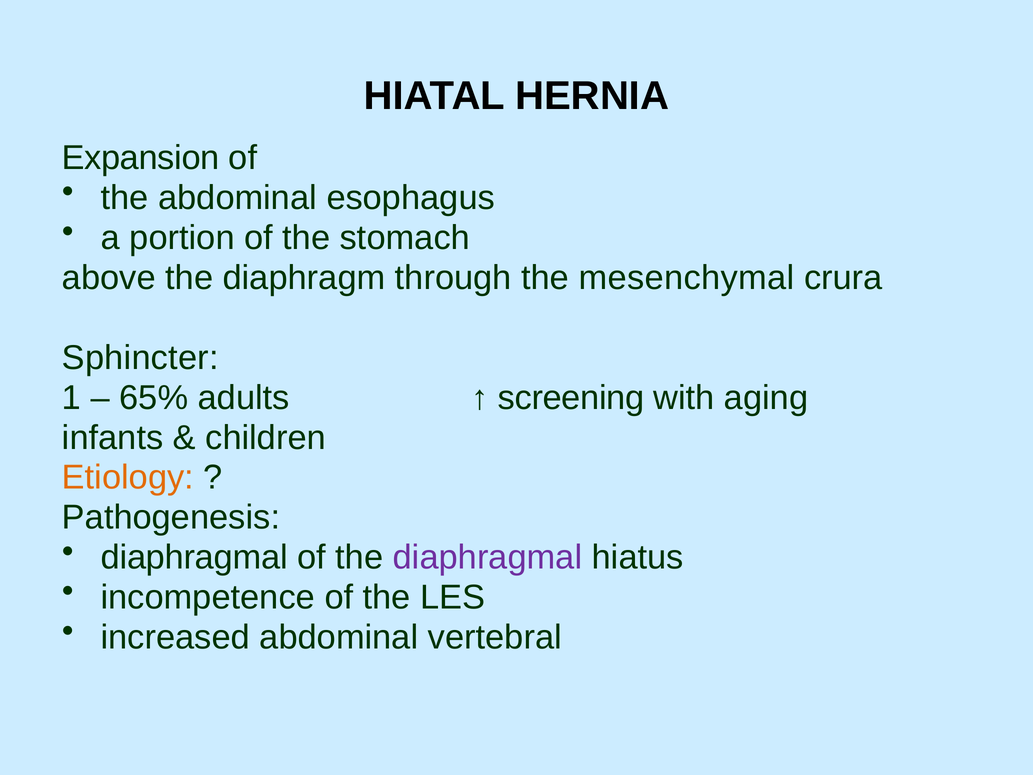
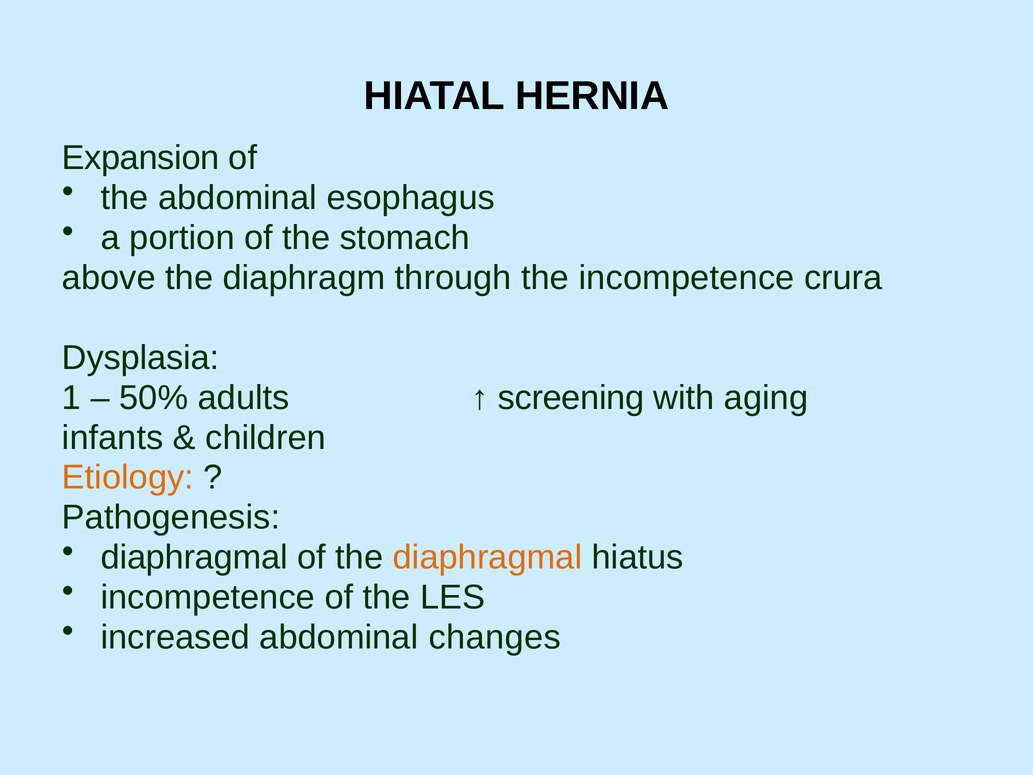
the mesenchymal: mesenchymal -> incompetence (687, 278)
Sphincter: Sphincter -> Dysplasia (141, 358)
65%: 65% -> 50% (154, 398)
diaphragmal colour: purple -> orange (488, 557)
vertebral: vertebral -> changes (495, 637)
